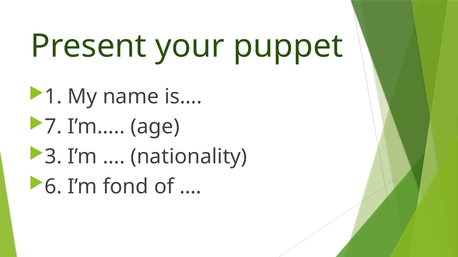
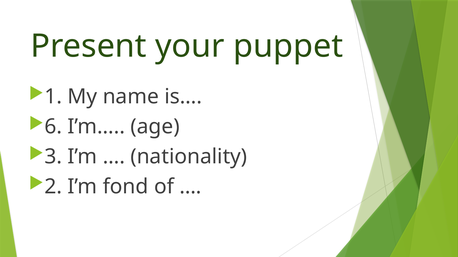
7: 7 -> 6 (53, 127)
6: 6 -> 2 (53, 187)
